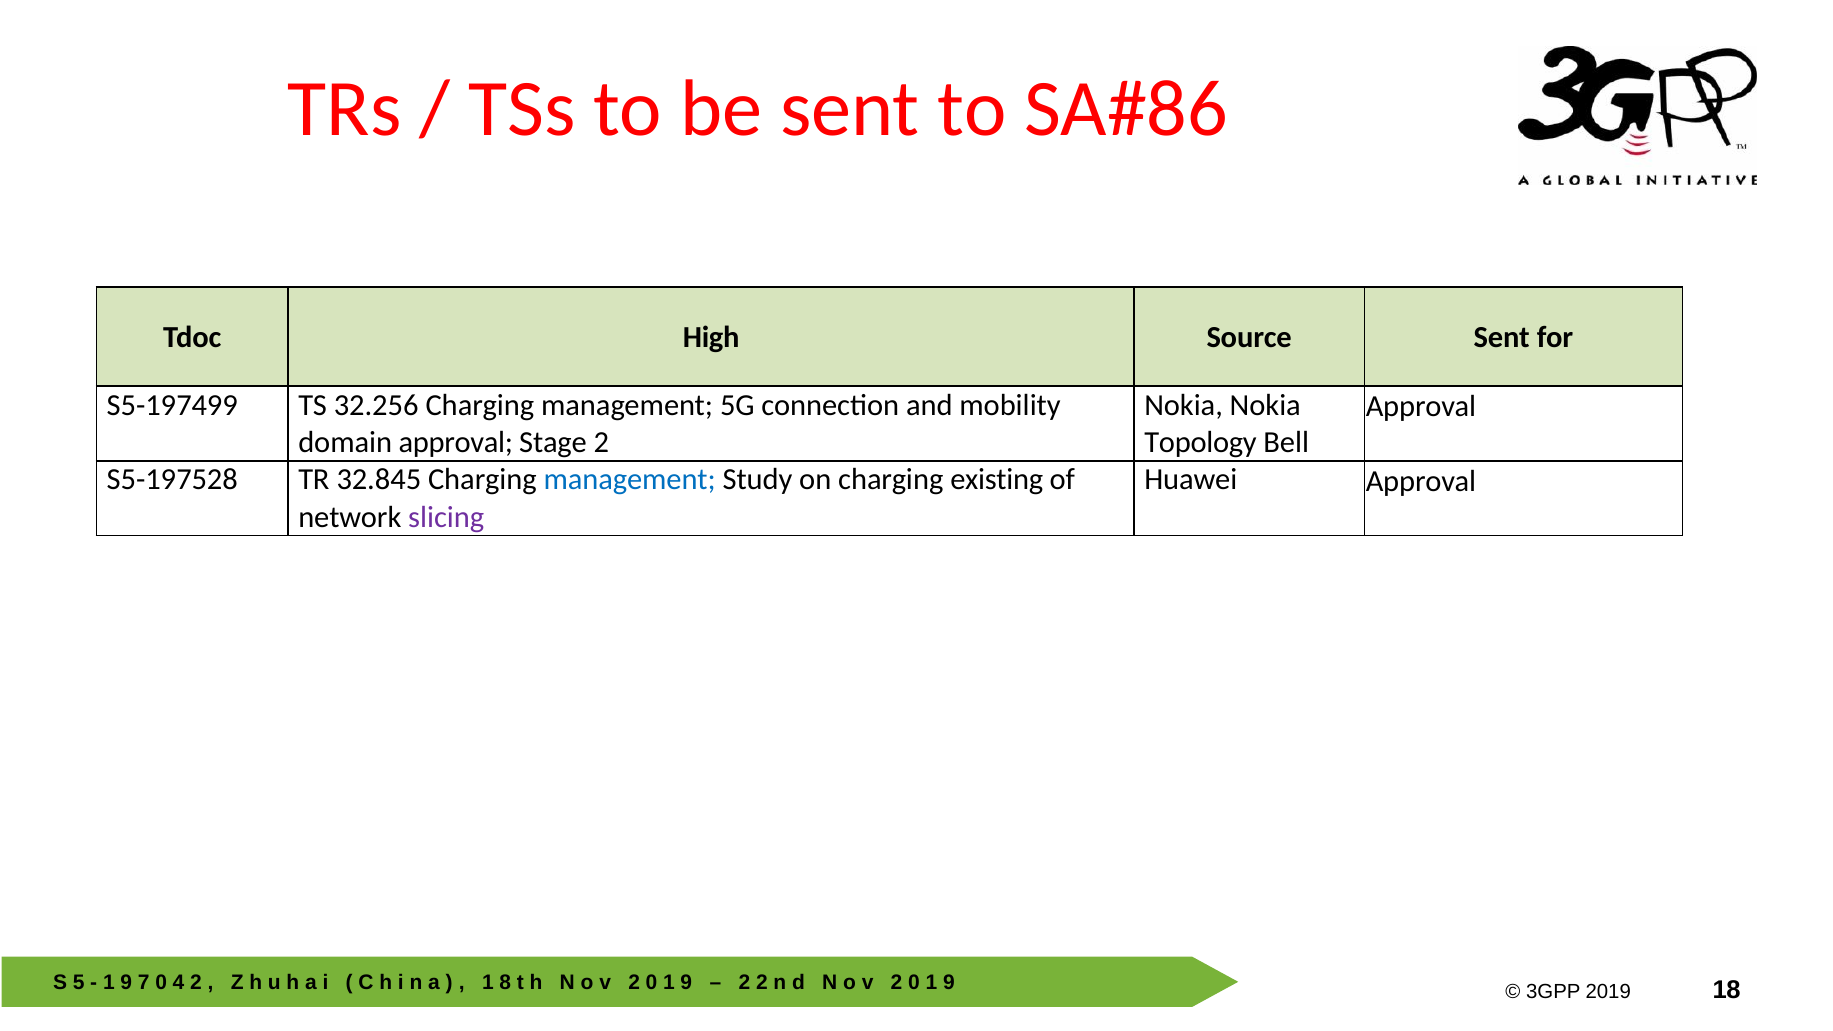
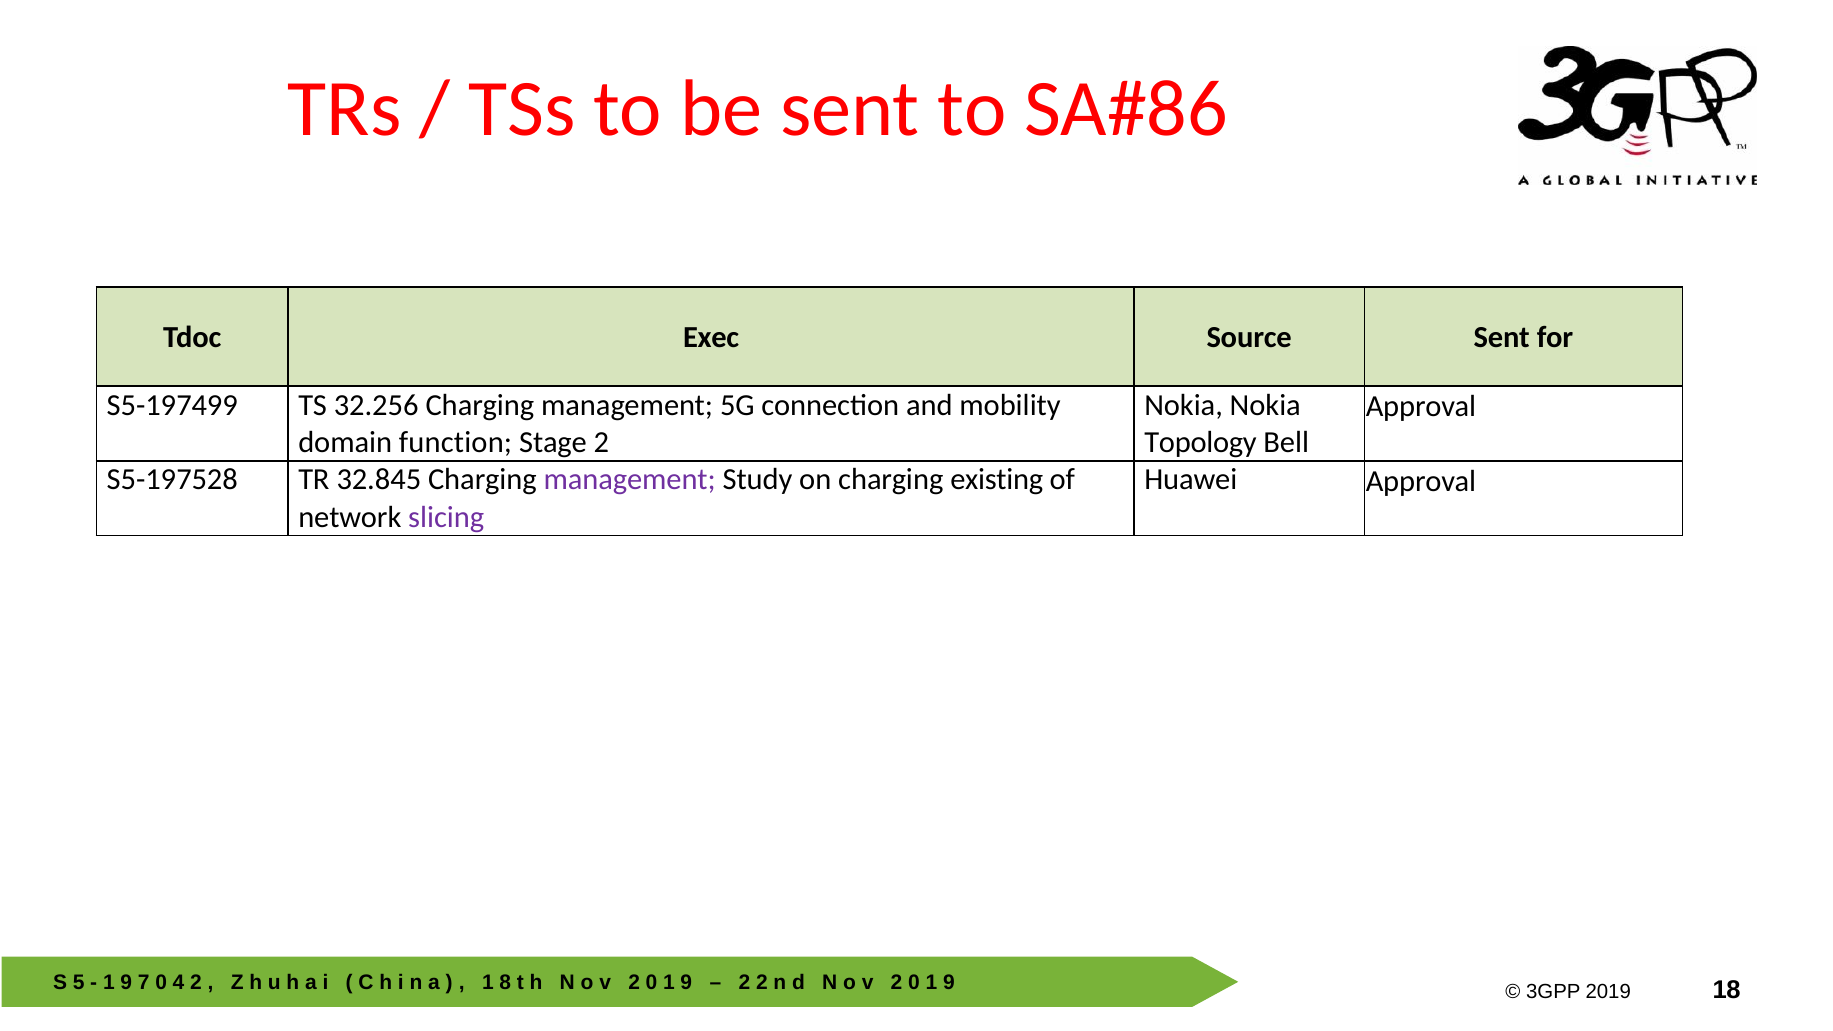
High: High -> Exec (711, 337)
domain approval: approval -> function (456, 442)
management colour: blue -> purple (630, 480)
